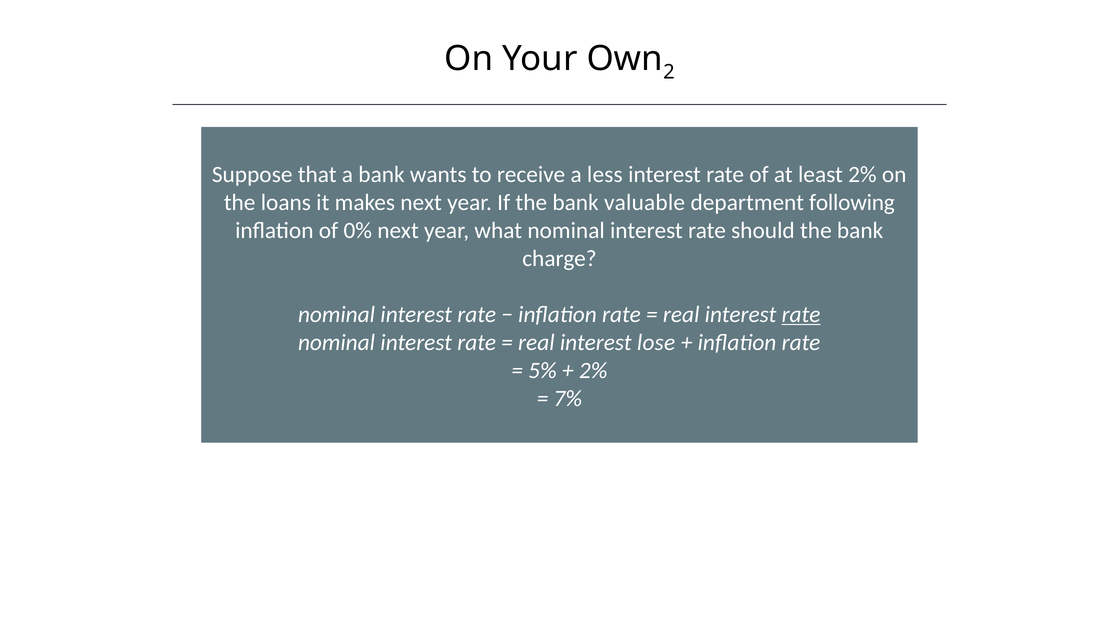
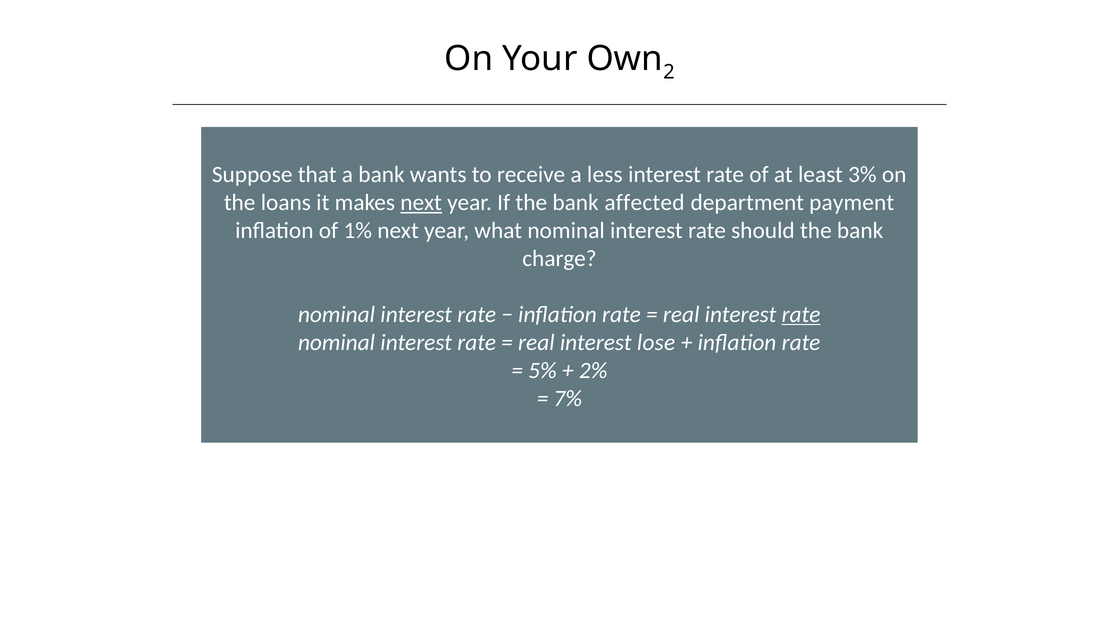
least 2%: 2% -> 3% (862, 175)
next underline: none -> present (421, 203)
valuable: valuable -> affected (645, 203)
following: following -> payment (852, 203)
0%: 0% -> 1% (358, 231)
